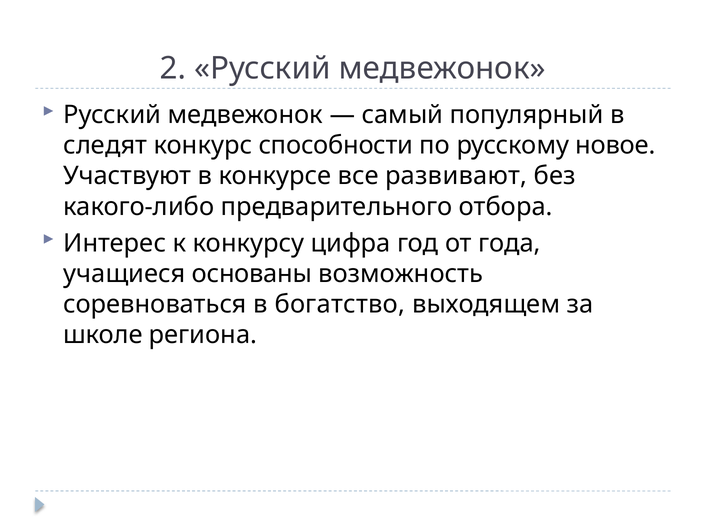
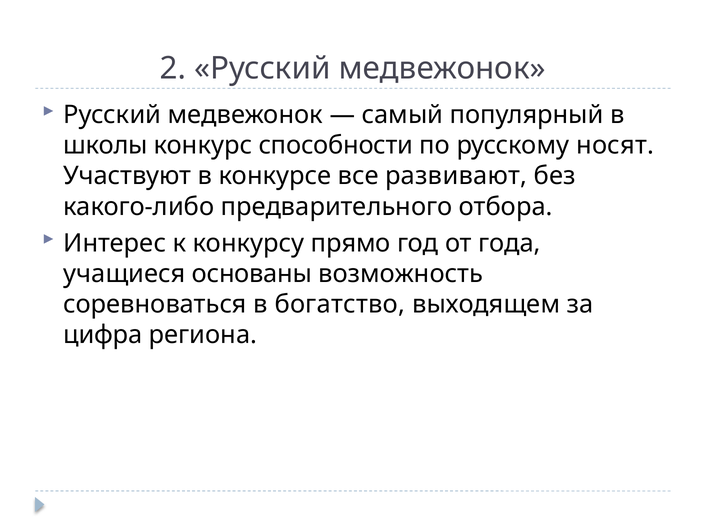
следят: следят -> школы (105, 145)
новое: новое -> носят (615, 145)
цифра: цифра -> прямо (351, 243)
школе: школе -> цифра (103, 335)
